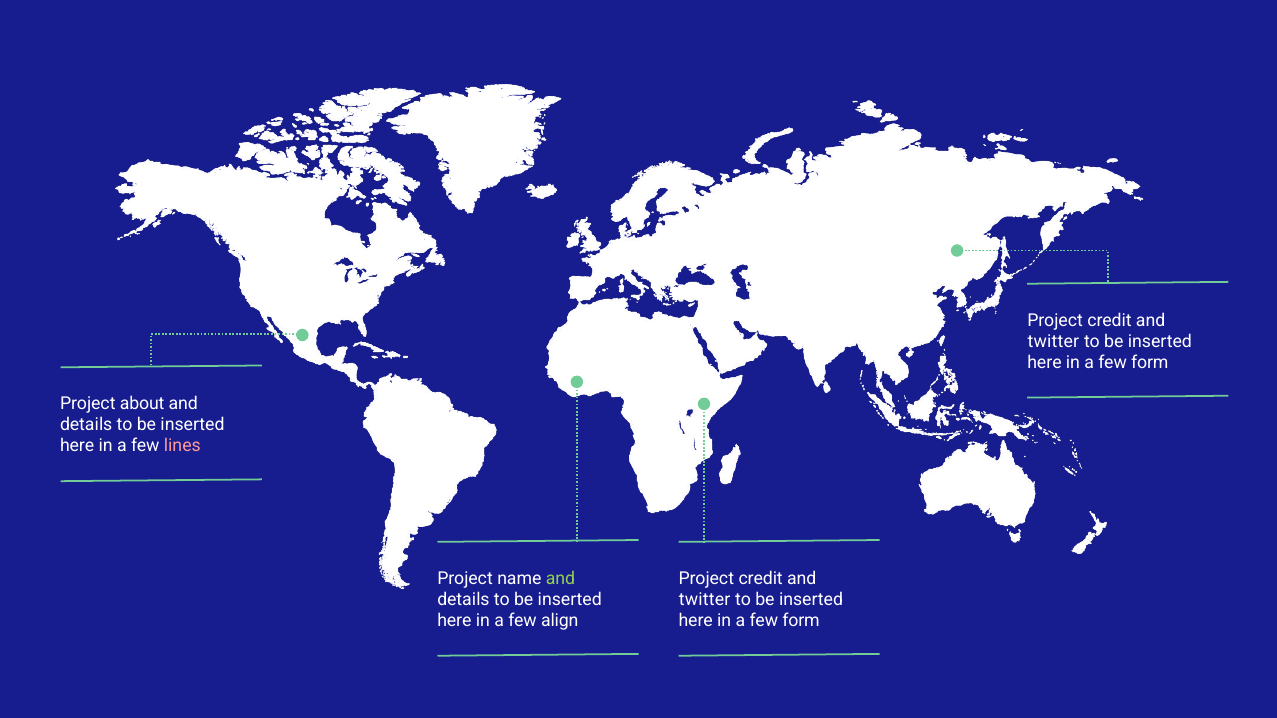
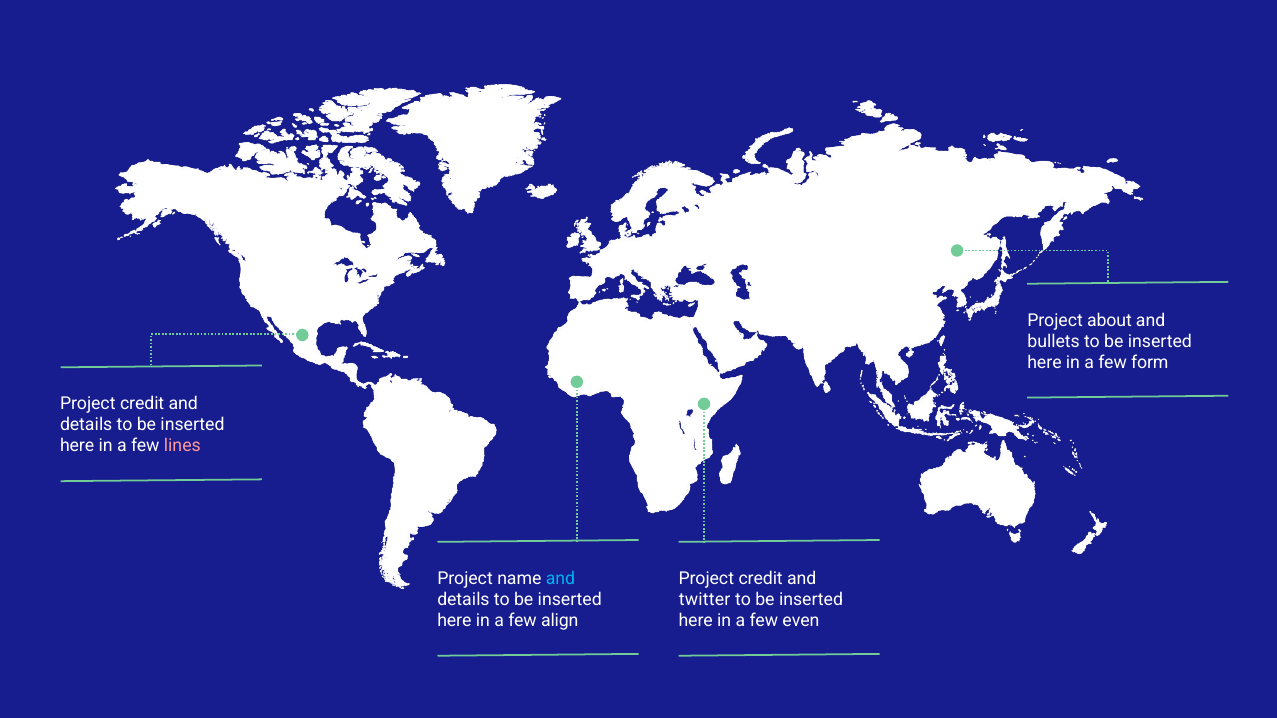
credit: credit -> about (1110, 321)
twitter: twitter -> bullets (1054, 342)
about: about -> credit (142, 403)
and colour: light green -> light blue (561, 579)
form: form -> even (801, 621)
